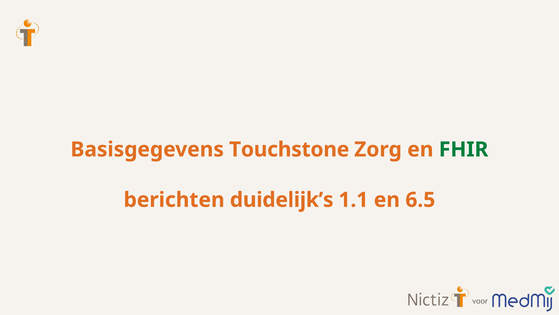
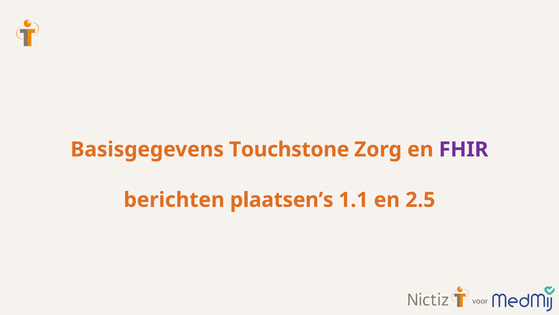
FHIR colour: green -> purple (464, 149)
duidelijk’s: duidelijk’s -> plaatsen’s (282, 200)
6.5: 6.5 -> 2.5 (420, 200)
